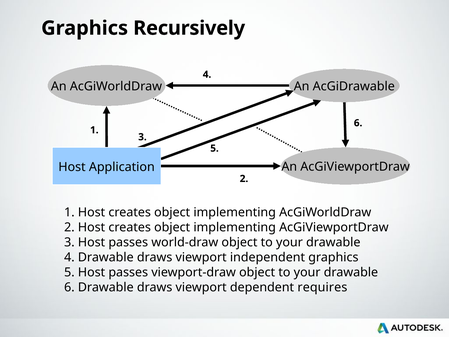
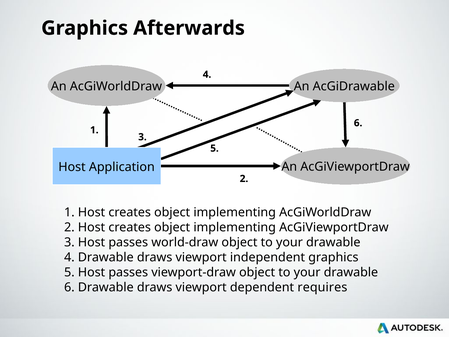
Recursively: Recursively -> Afterwards (189, 28)
